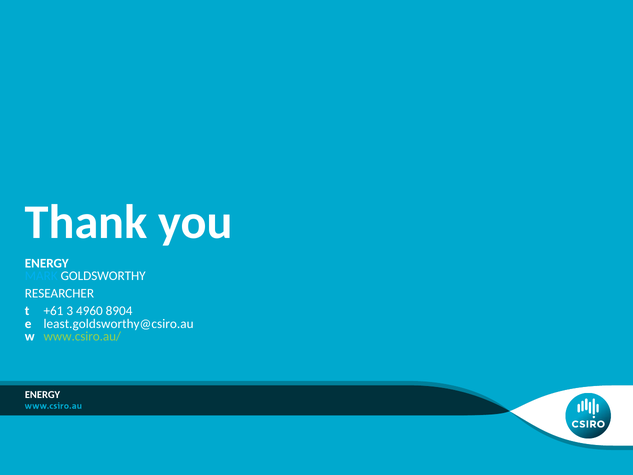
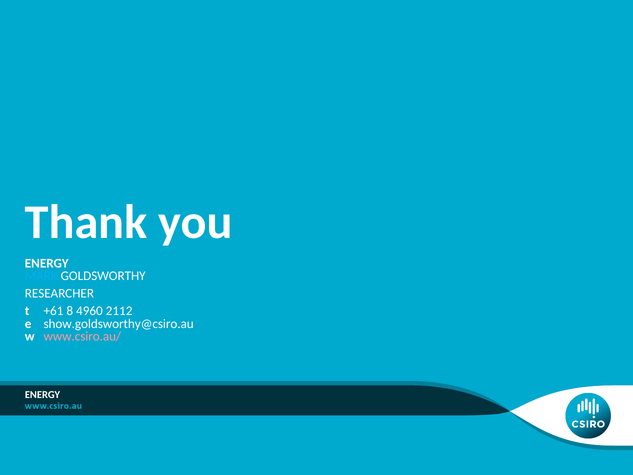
3: 3 -> 8 (70, 311)
8904: 8904 -> 2112 (119, 311)
least.goldsworthy@csiro.au: least.goldsworthy@csiro.au -> show.goldsworthy@csiro.au (119, 324)
www.csiro.au/ colour: light green -> pink (82, 336)
